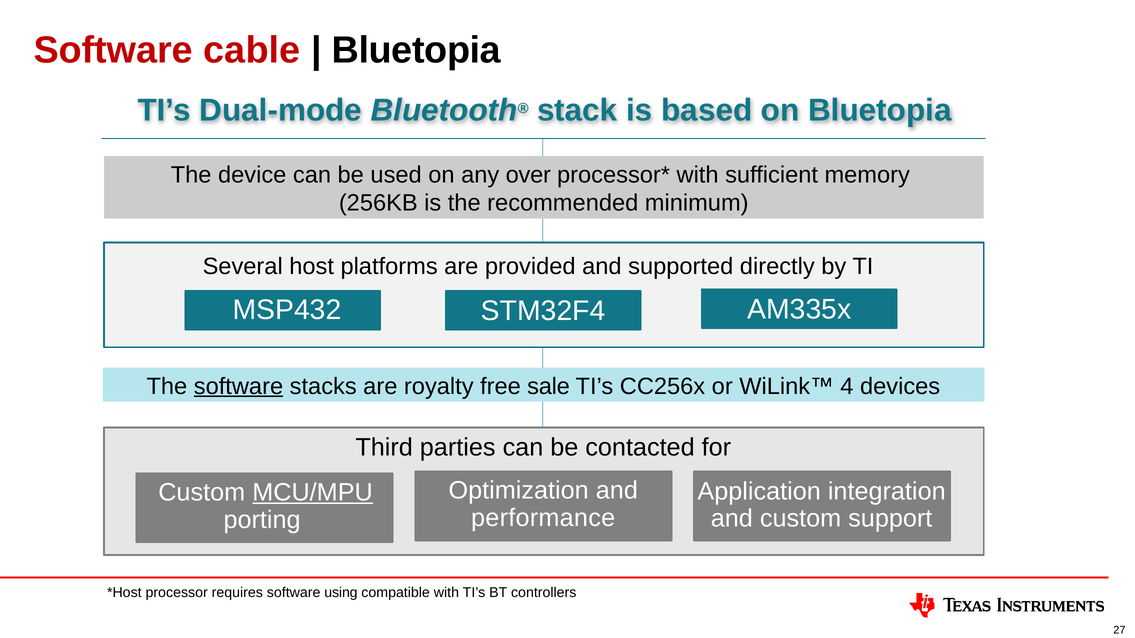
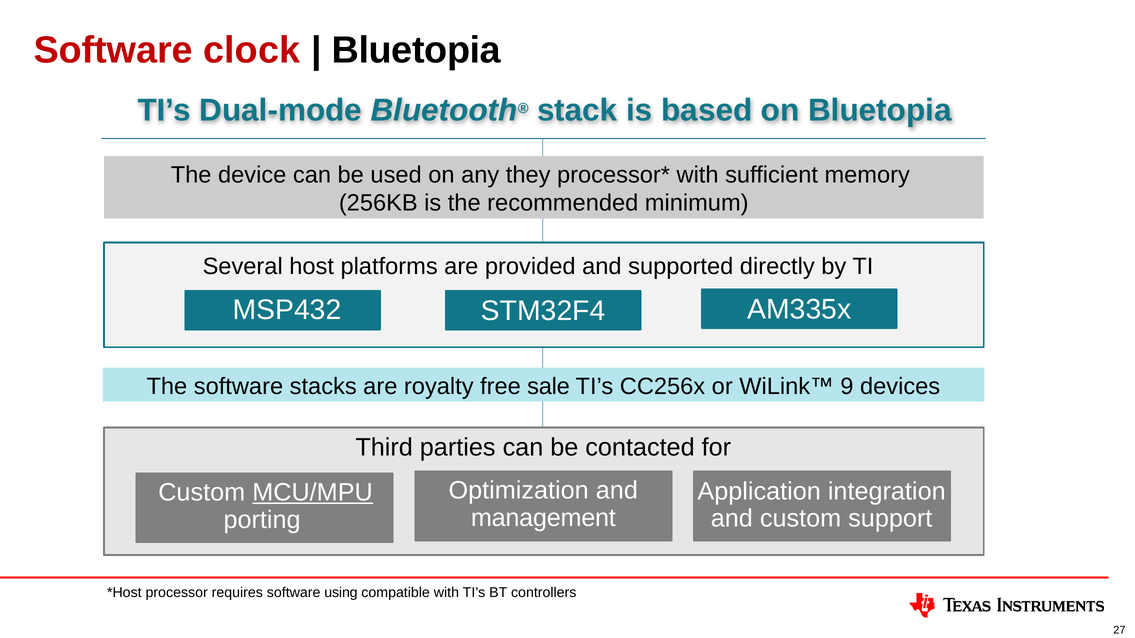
cable: cable -> clock (252, 50)
over: over -> they (528, 175)
software underline: present -> none (239, 387)
4: 4 -> 9 (847, 387)
performance: performance -> management (543, 518)
